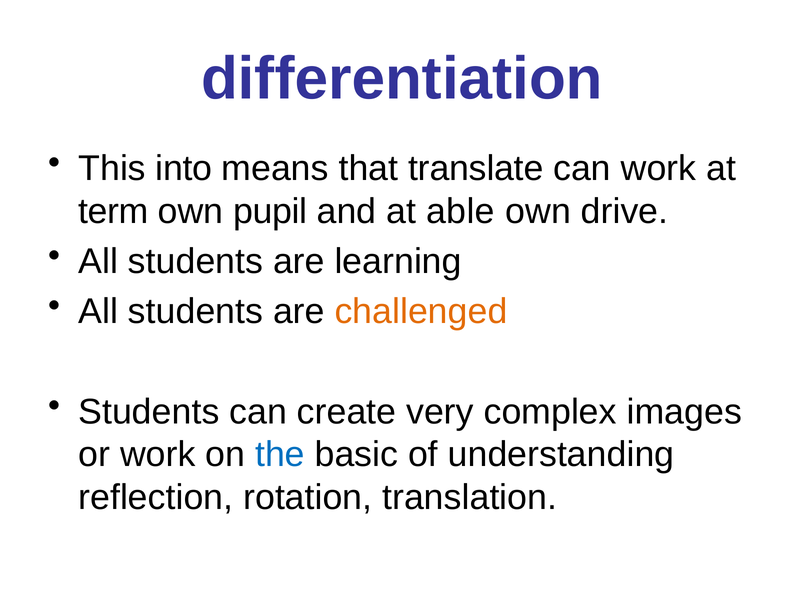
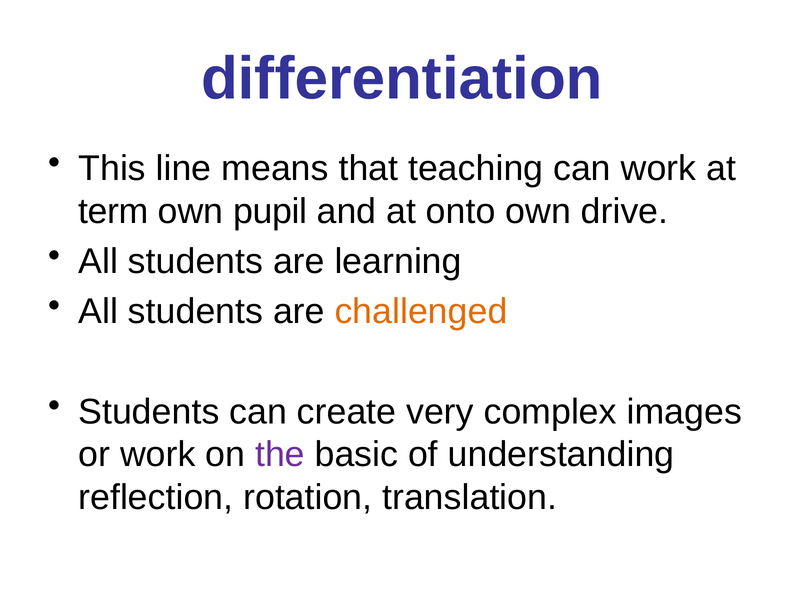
into: into -> line (184, 169)
translate: translate -> teaching (476, 169)
able: able -> onto (461, 212)
the colour: blue -> purple (280, 455)
